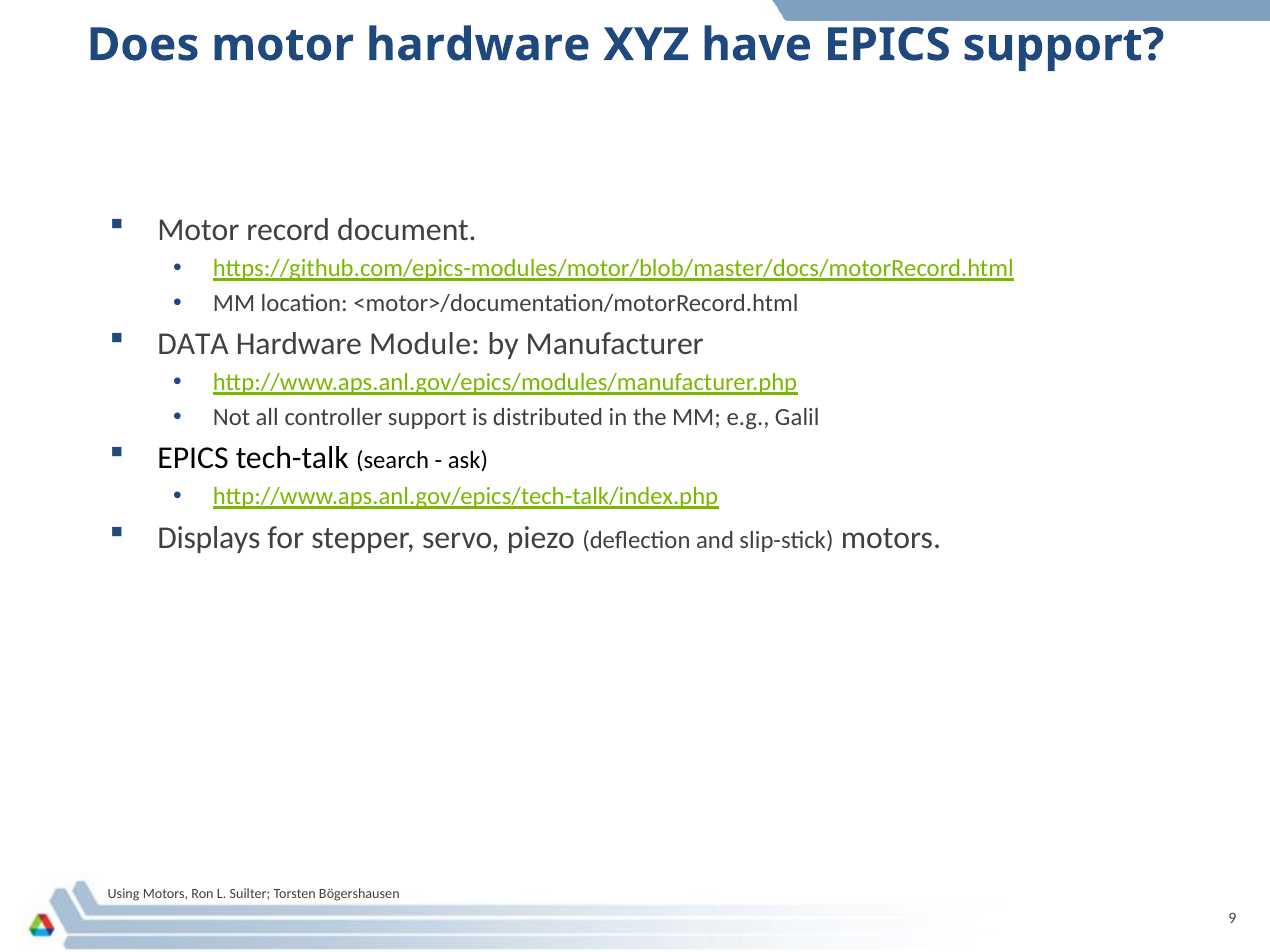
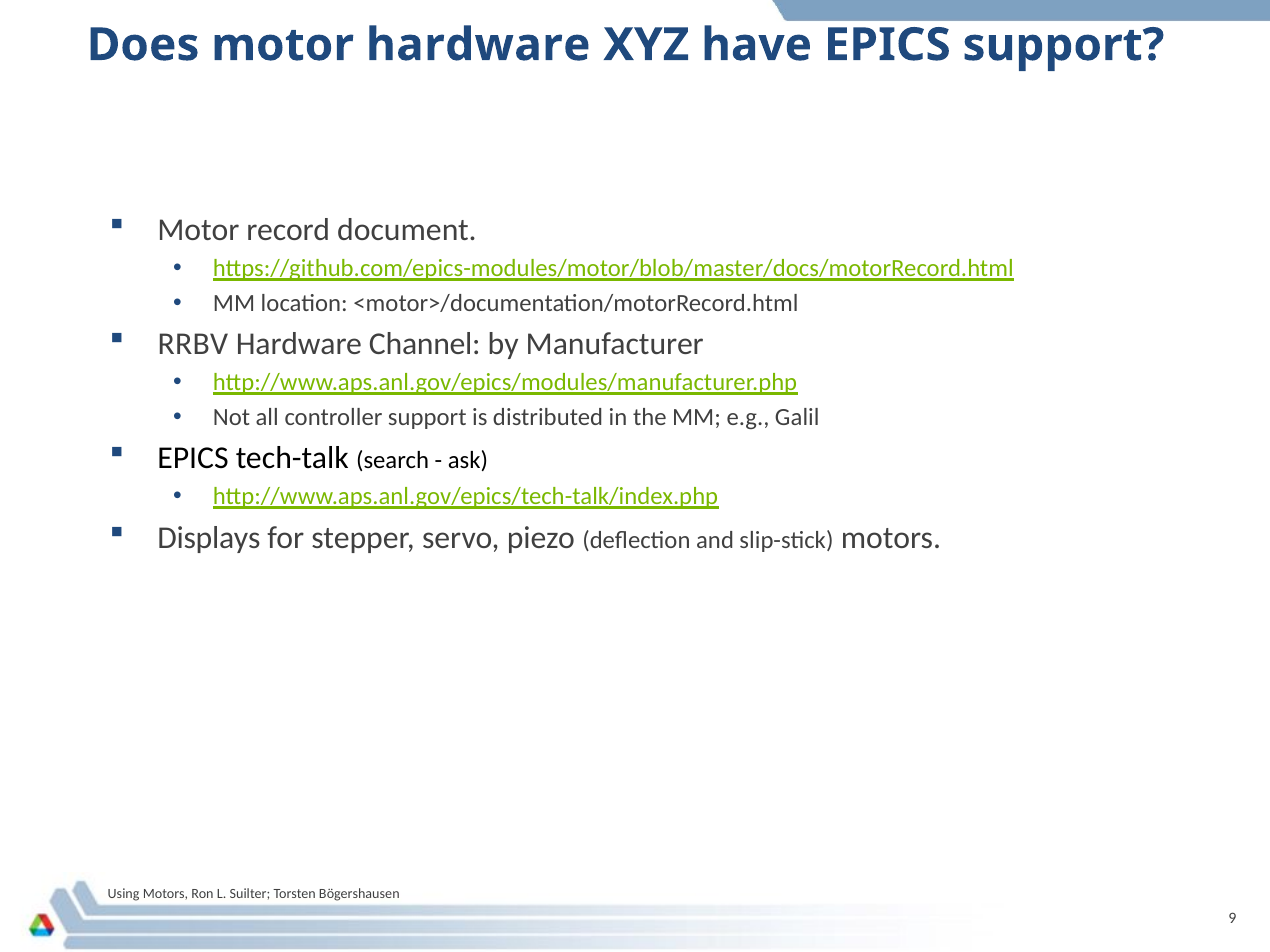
DATA: DATA -> RRBV (193, 345)
Module: Module -> Channel (425, 345)
